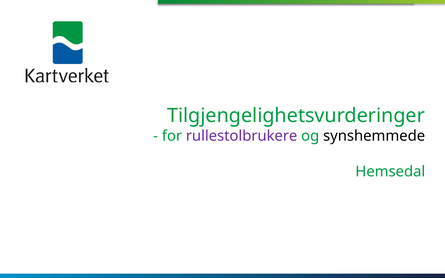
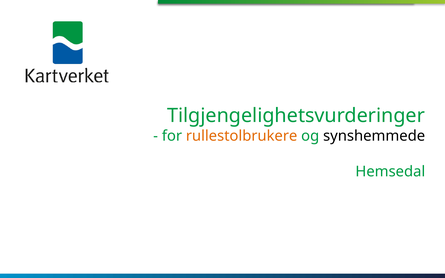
rullestolbrukere colour: purple -> orange (242, 136)
